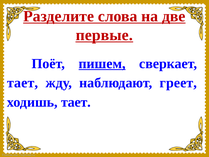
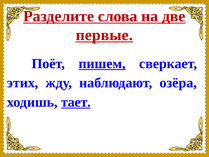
тает: тает -> этих (23, 83)
греет: греет -> озёра (178, 83)
тает underline: none -> present (76, 102)
